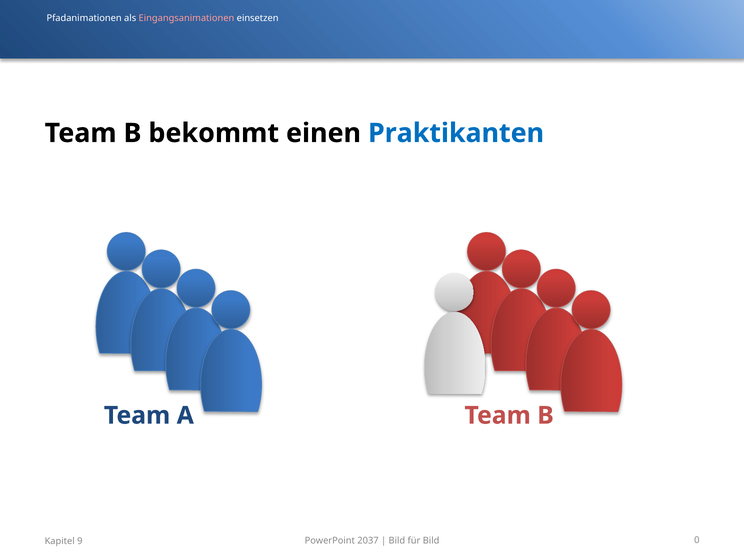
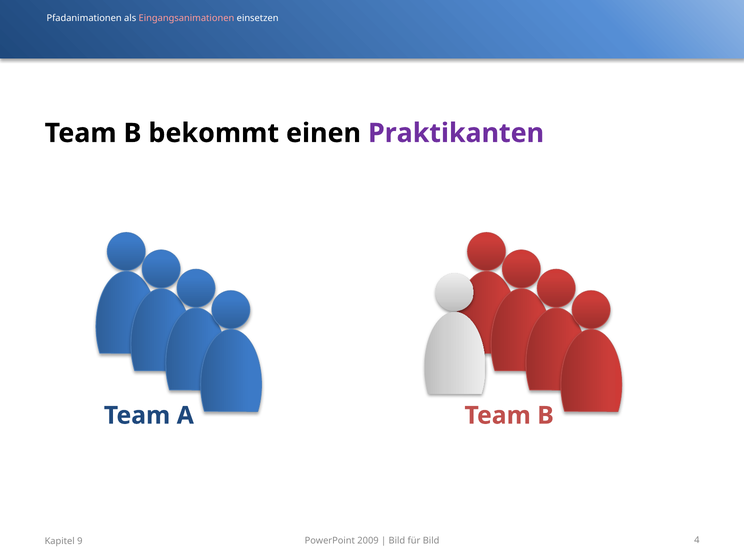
Praktikanten colour: blue -> purple (456, 133)
2037: 2037 -> 2009 (368, 541)
0: 0 -> 4 (697, 540)
